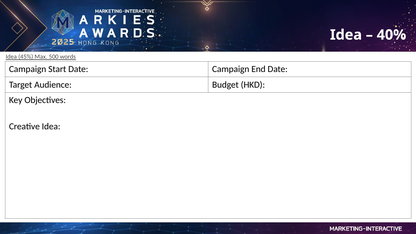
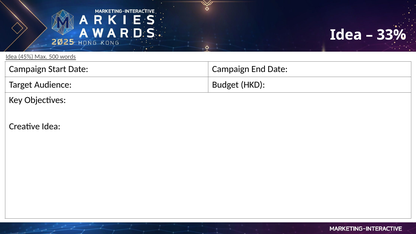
40%: 40% -> 33% (391, 35)
